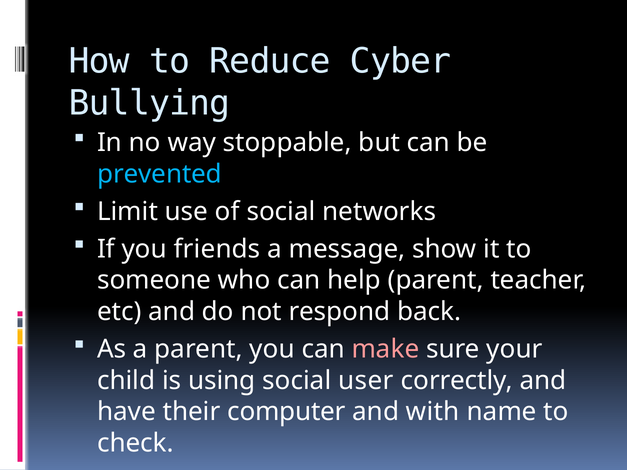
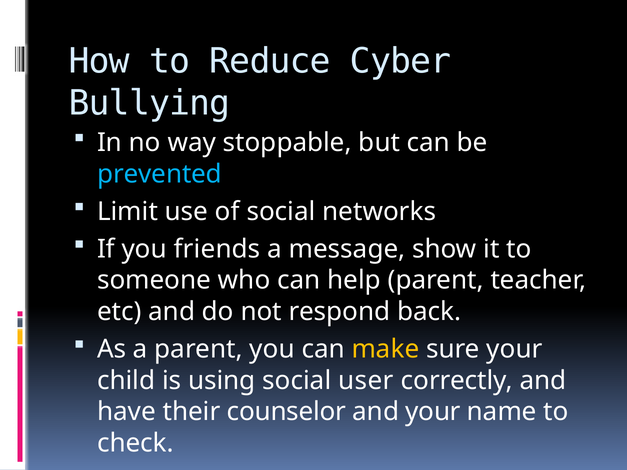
make colour: pink -> yellow (385, 349)
computer: computer -> counselor (286, 412)
and with: with -> your (433, 412)
